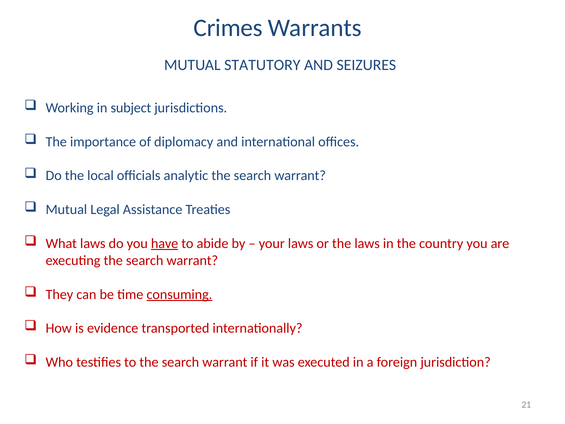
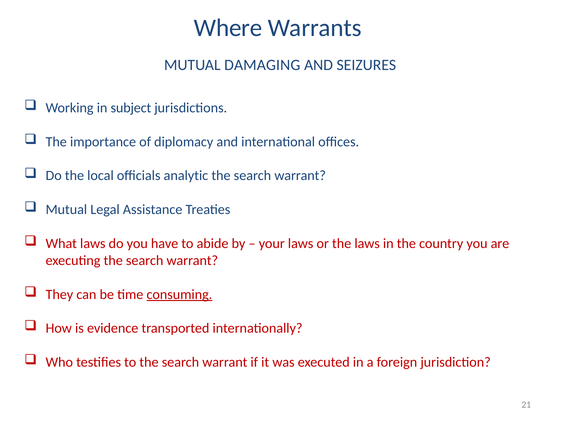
Crimes: Crimes -> Where (228, 28)
STATUTORY: STATUTORY -> DAMAGING (262, 65)
have underline: present -> none (165, 243)
